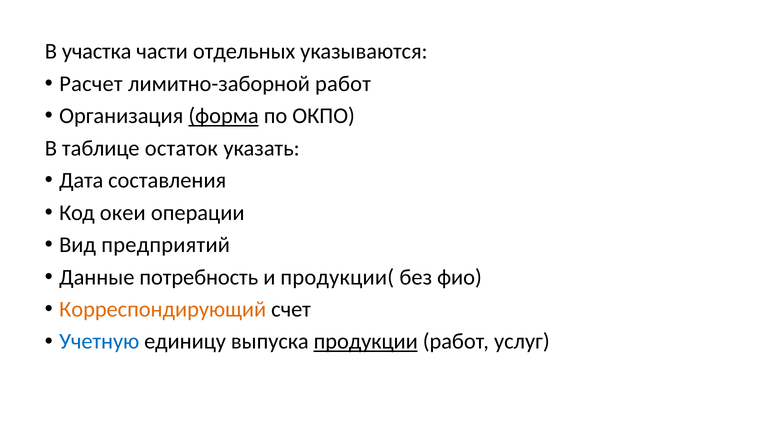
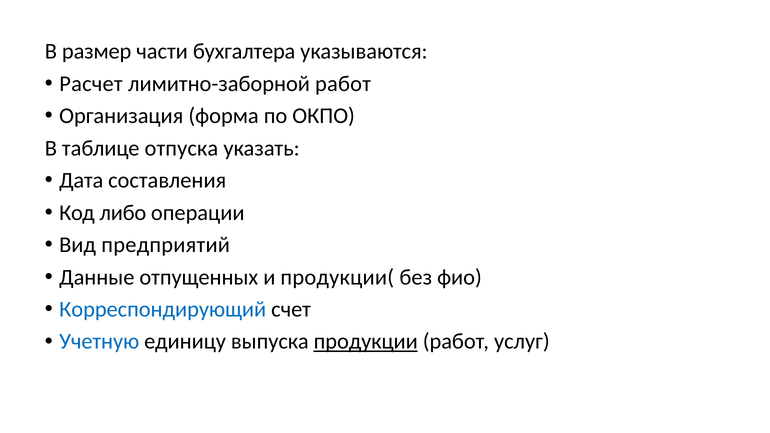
участка: участка -> размер (97, 51)
отдельных: отдельных -> бухгалтера (244, 51)
форма underline: present -> none (224, 116)
остаток: остаток -> отпуска (181, 148)
океи: океи -> либо (123, 213)
потребность: потребность -> отпущенных (199, 277)
Корреспондирующий colour: orange -> blue (163, 309)
